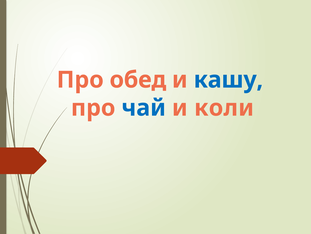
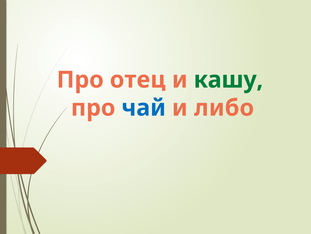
обед: обед -> отец (138, 80)
кашу colour: blue -> green (228, 80)
коли: коли -> либо (224, 108)
